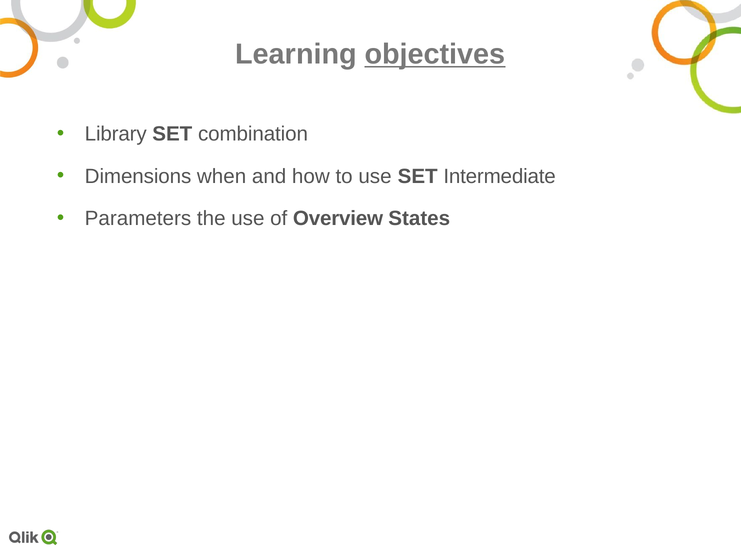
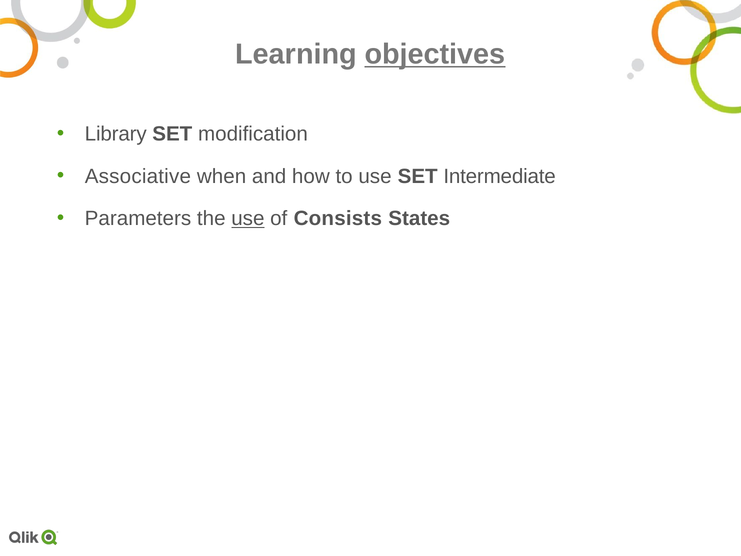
combination: combination -> modification (253, 134)
Dimensions: Dimensions -> Associative (138, 176)
use underline: none -> present (248, 218)
Overview: Overview -> Consists (338, 218)
